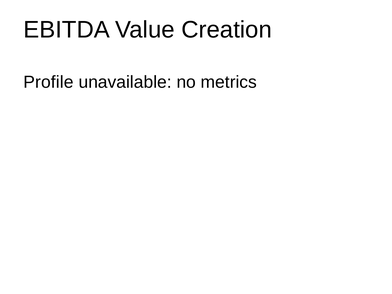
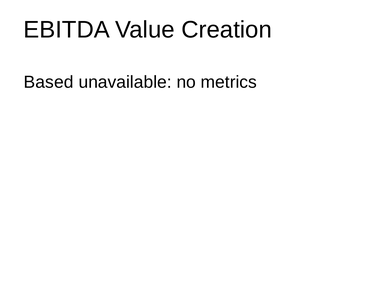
Profile: Profile -> Based (49, 82)
